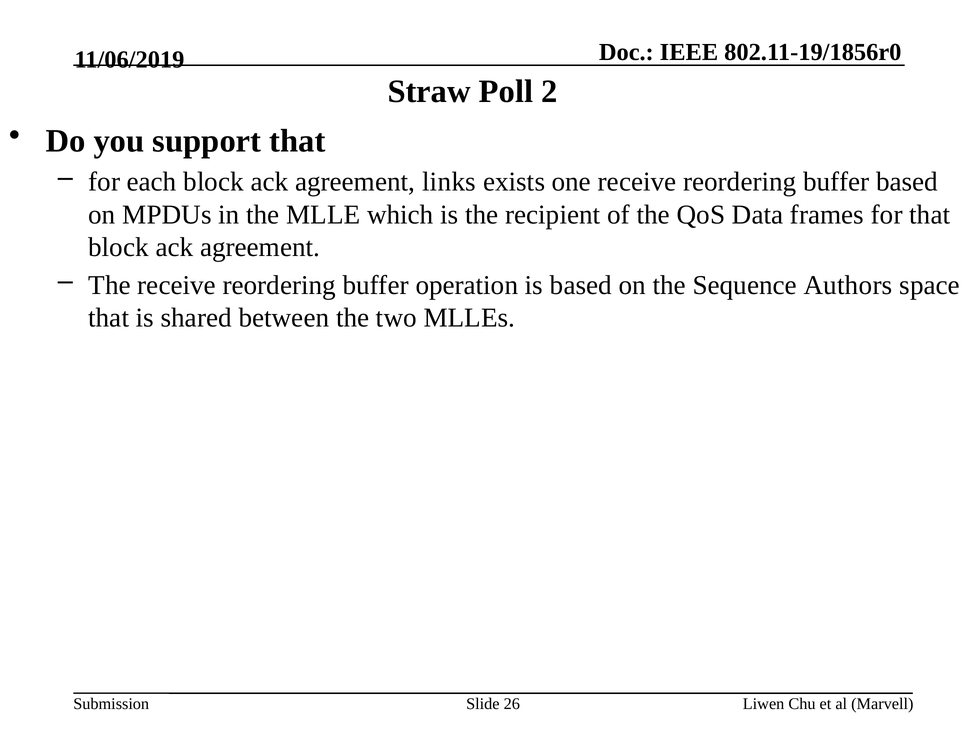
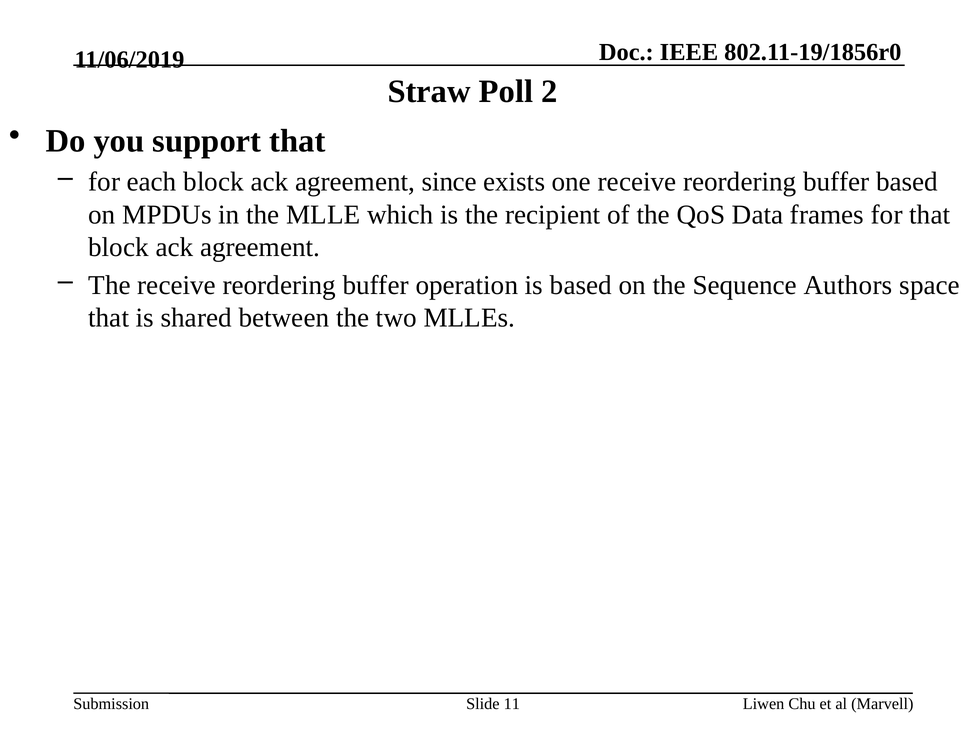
links: links -> since (449, 182)
26: 26 -> 11 (512, 703)
